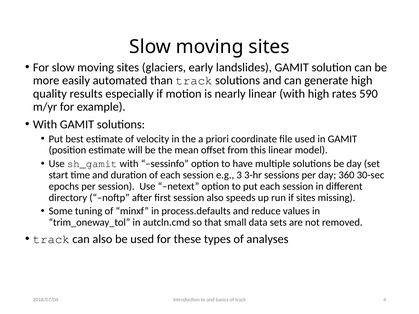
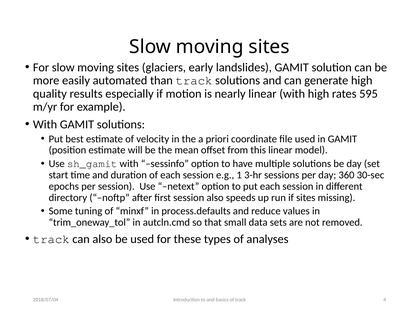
590: 590 -> 595 (369, 94)
3: 3 -> 1 (239, 175)
